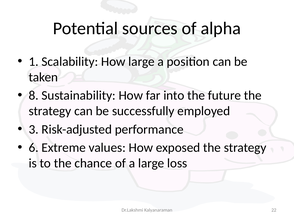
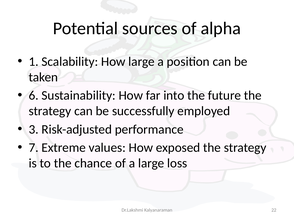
8: 8 -> 6 (34, 96)
6: 6 -> 7 (34, 148)
